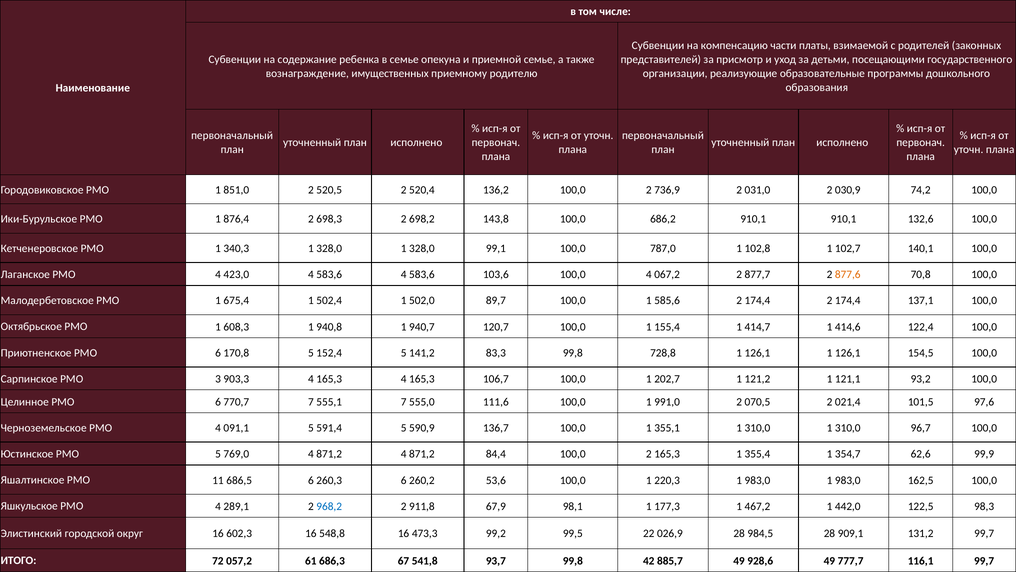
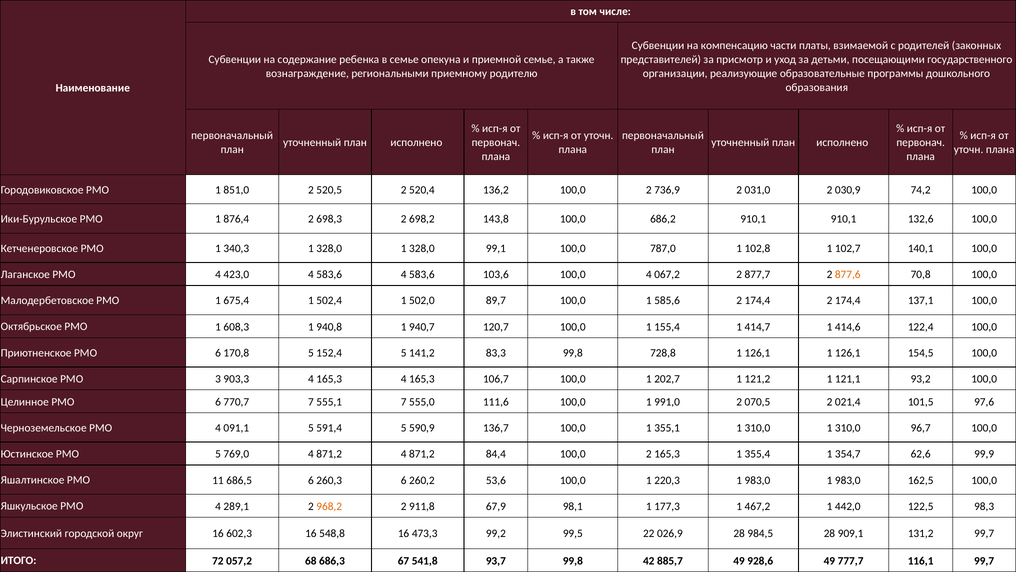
имущественных: имущественных -> региональными (390, 73)
968,2 colour: blue -> orange (329, 506)
61: 61 -> 68 (311, 560)
